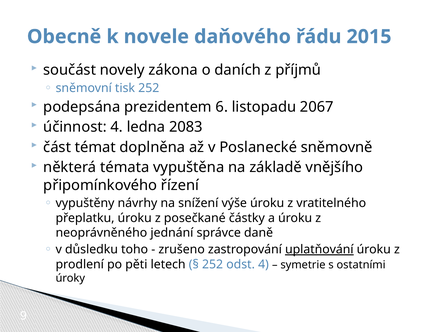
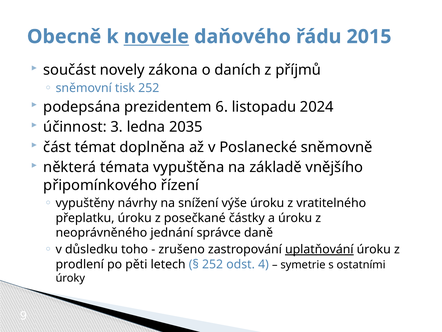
novele underline: none -> present (156, 37)
2067: 2067 -> 2024 (317, 107)
účinnost 4: 4 -> 3 (117, 127)
2083: 2083 -> 2035 (186, 127)
